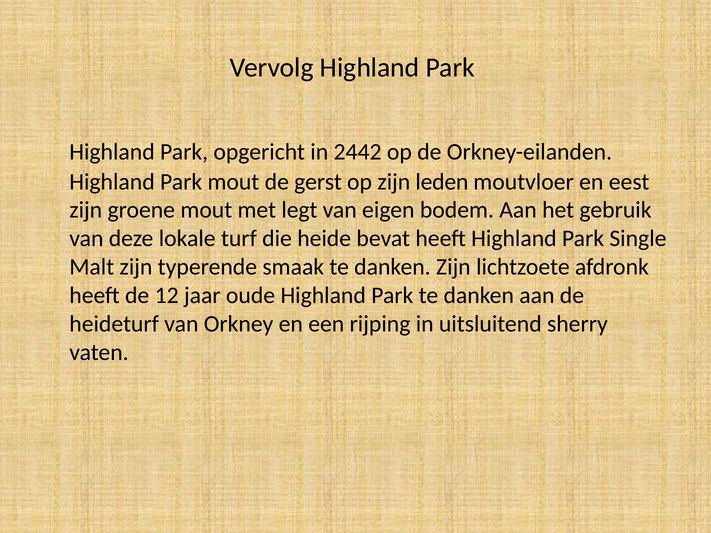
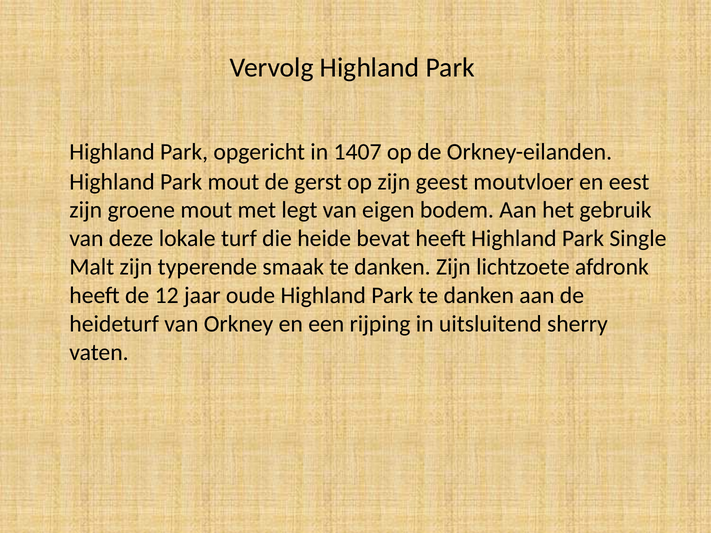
2442: 2442 -> 1407 (358, 152)
leden: leden -> geest (442, 182)
